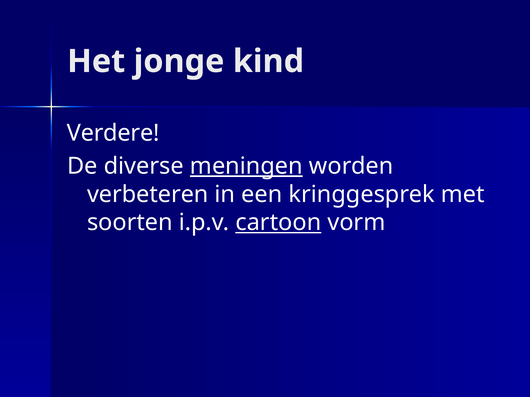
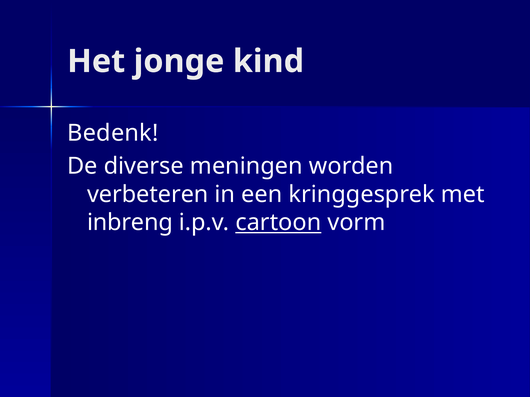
Verdere: Verdere -> Bedenk (113, 133)
meningen underline: present -> none (246, 166)
soorten: soorten -> inbreng (130, 223)
